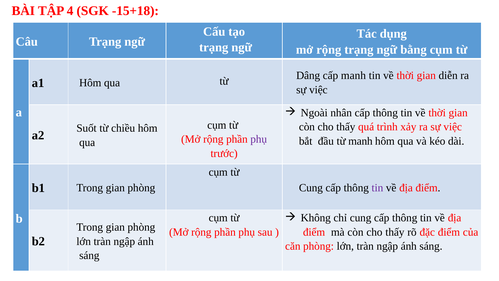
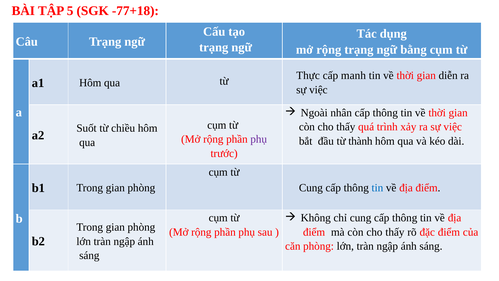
4: 4 -> 5 (70, 11)
-15+18: -15+18 -> -77+18 (135, 11)
Dâng: Dâng -> Thực (308, 76)
từ manh: manh -> thành (360, 141)
tin colour: purple -> blue (377, 188)
